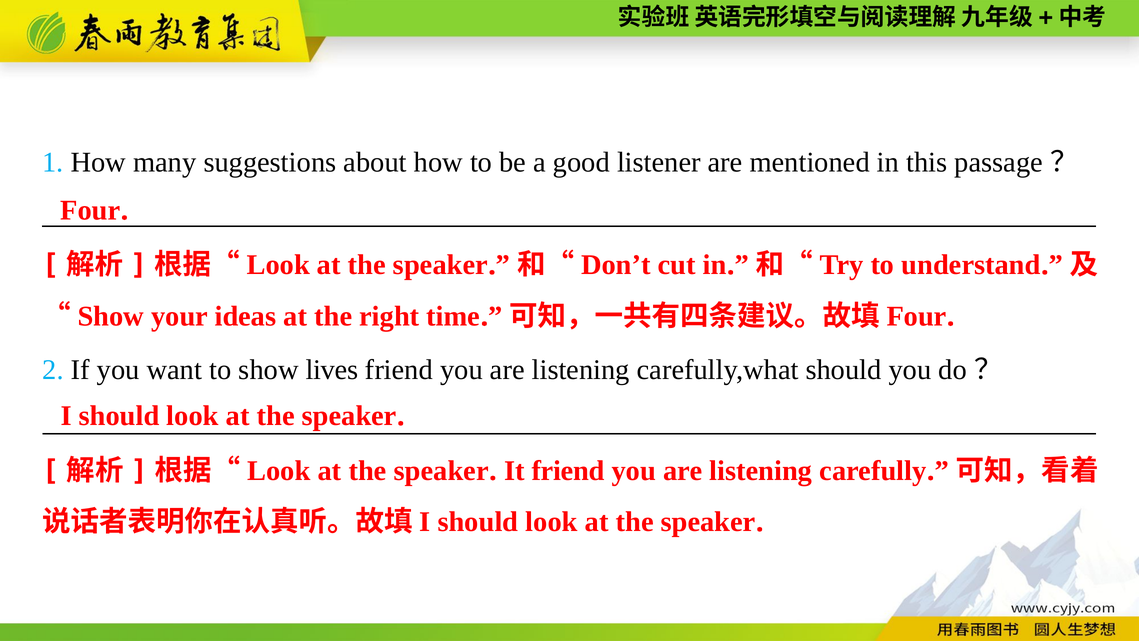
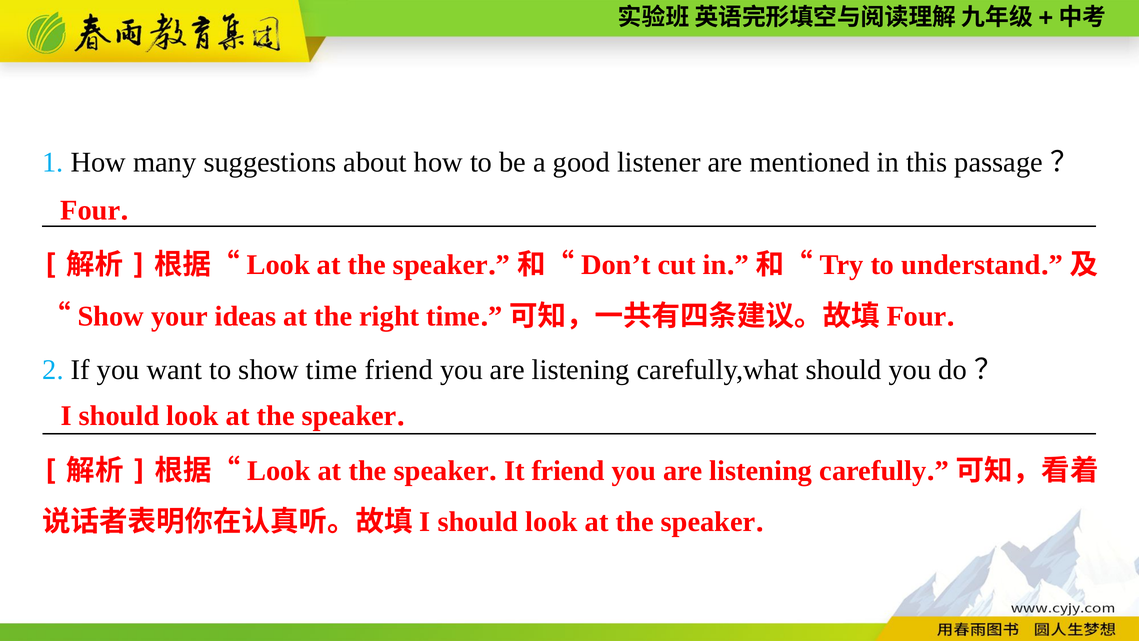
show lives: lives -> time (332, 370)
